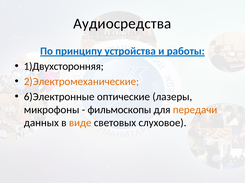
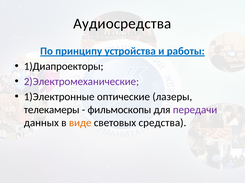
1)Двухсторонняя: 1)Двухсторонняя -> 1)Диапроекторы (64, 67)
2)Электромеханические colour: orange -> purple (81, 82)
6)Электронные: 6)Электронные -> 1)Электронные (59, 97)
микрофоны: микрофоны -> телекамеры (52, 110)
передачи colour: orange -> purple (195, 110)
слуховое: слуховое -> средства (162, 123)
